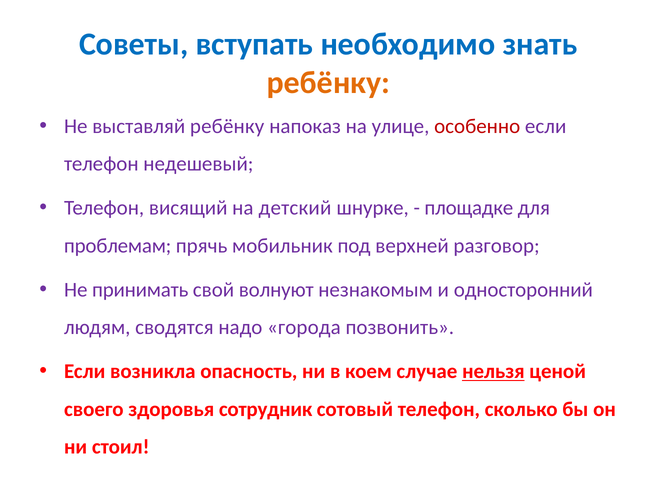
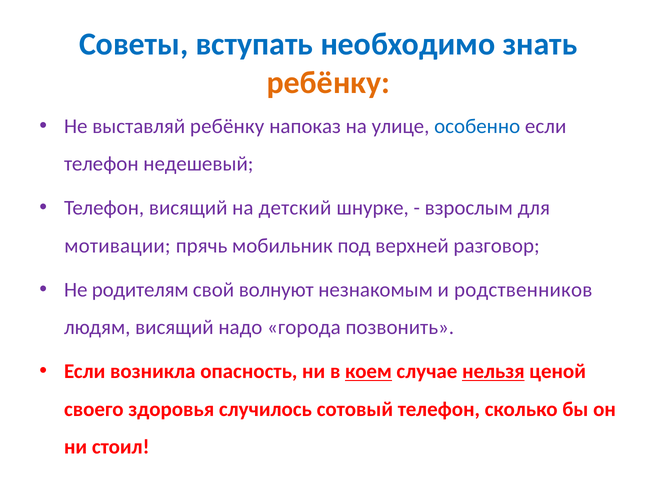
особенно colour: red -> blue (477, 126)
площадке: площадке -> взрослым (469, 208)
проблемам: проблемам -> мотивации (117, 246)
принимать: принимать -> родителям (140, 290)
односторонний: односторонний -> родственников (523, 290)
людям сводятся: сводятся -> висящий (174, 327)
коем underline: none -> present (368, 371)
сотрудник: сотрудник -> случилось (265, 409)
